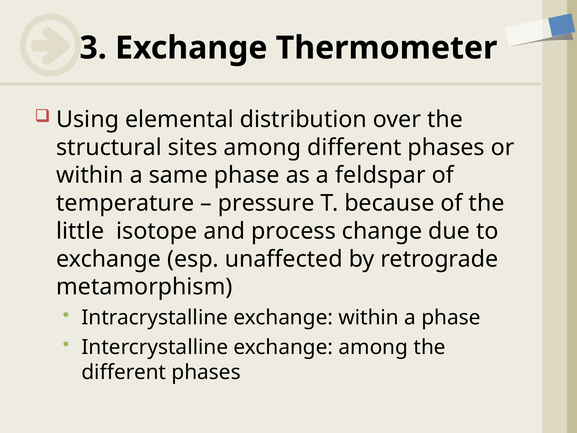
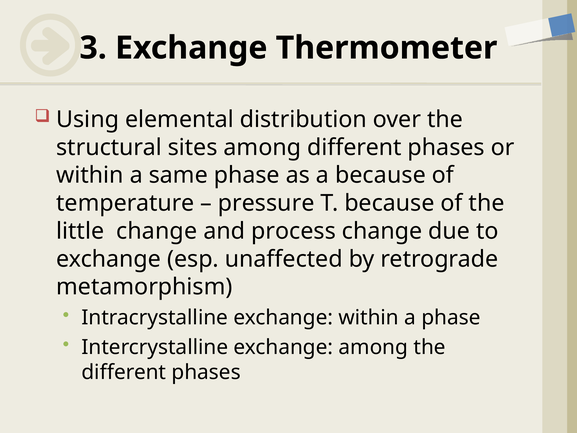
a feldspar: feldspar -> because (380, 175)
little isotope: isotope -> change (157, 231)
